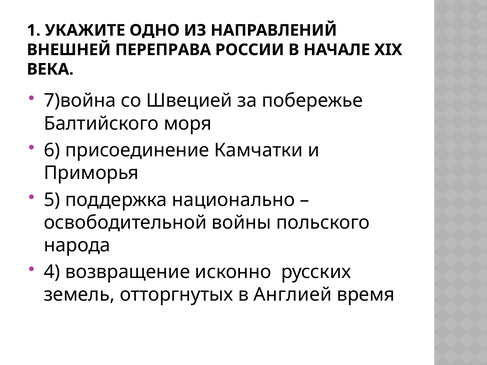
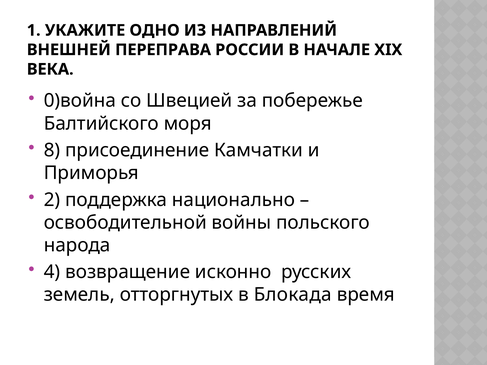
7)война: 7)война -> 0)война (80, 101)
6: 6 -> 8 (52, 150)
5: 5 -> 2 (52, 200)
Англией: Англией -> Блокада (293, 295)
